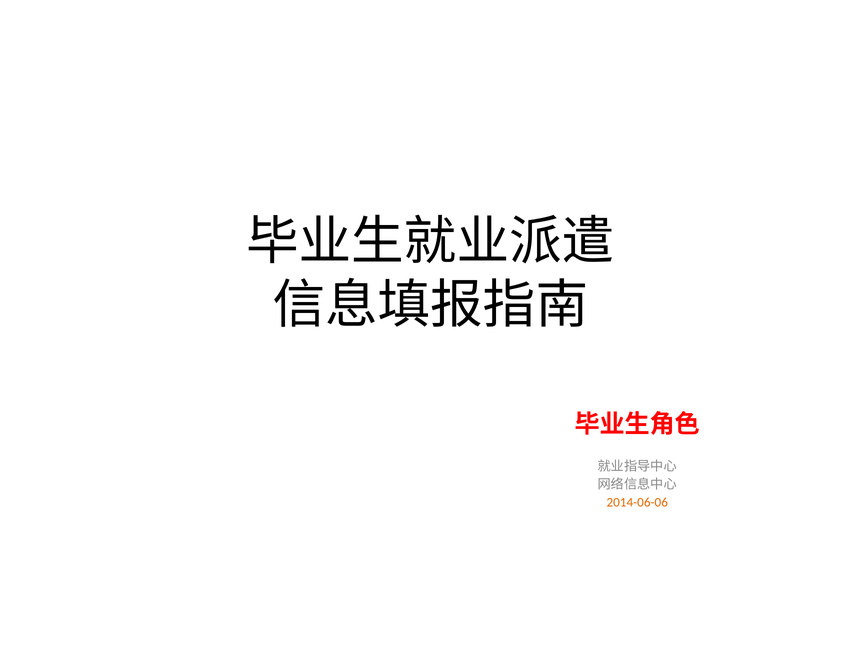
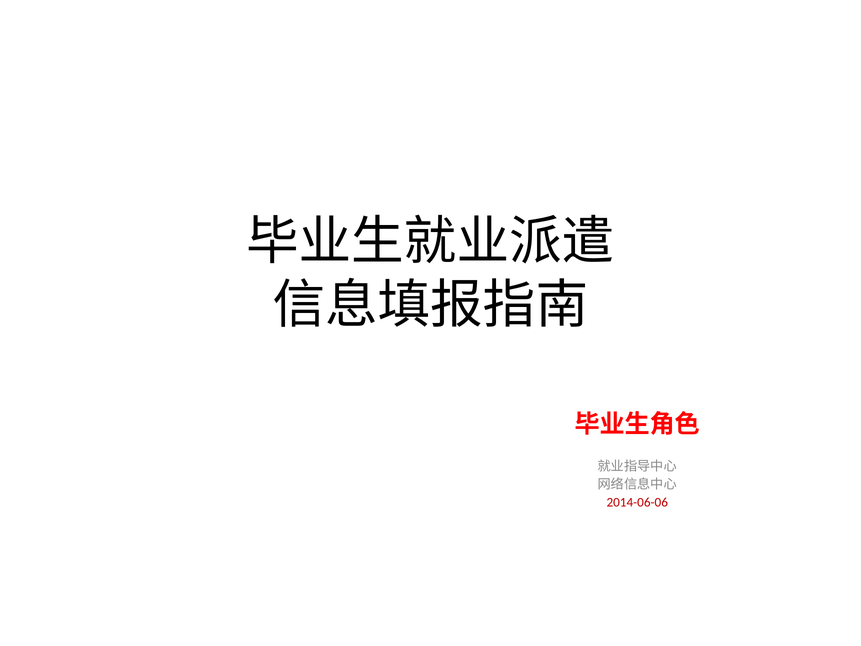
2014-06-06 colour: orange -> red (637, 502)
